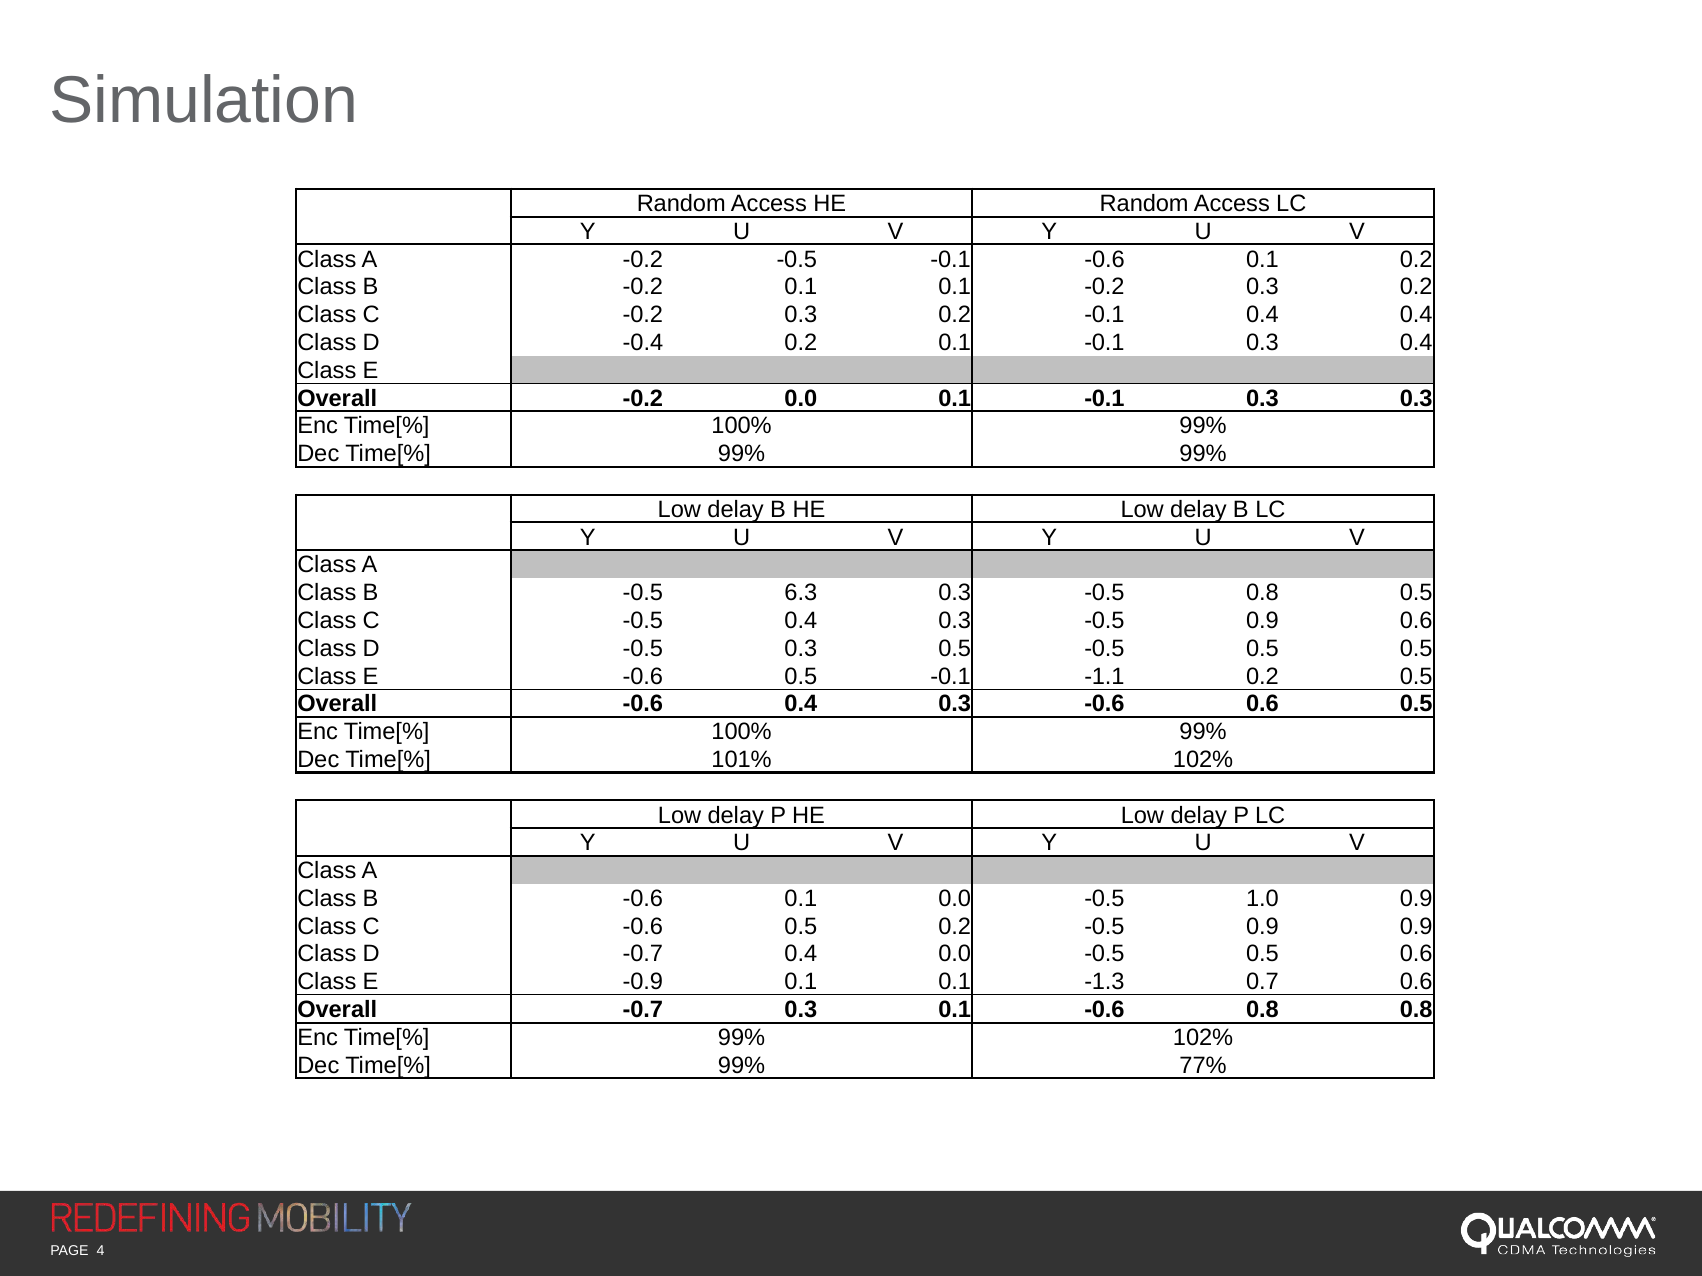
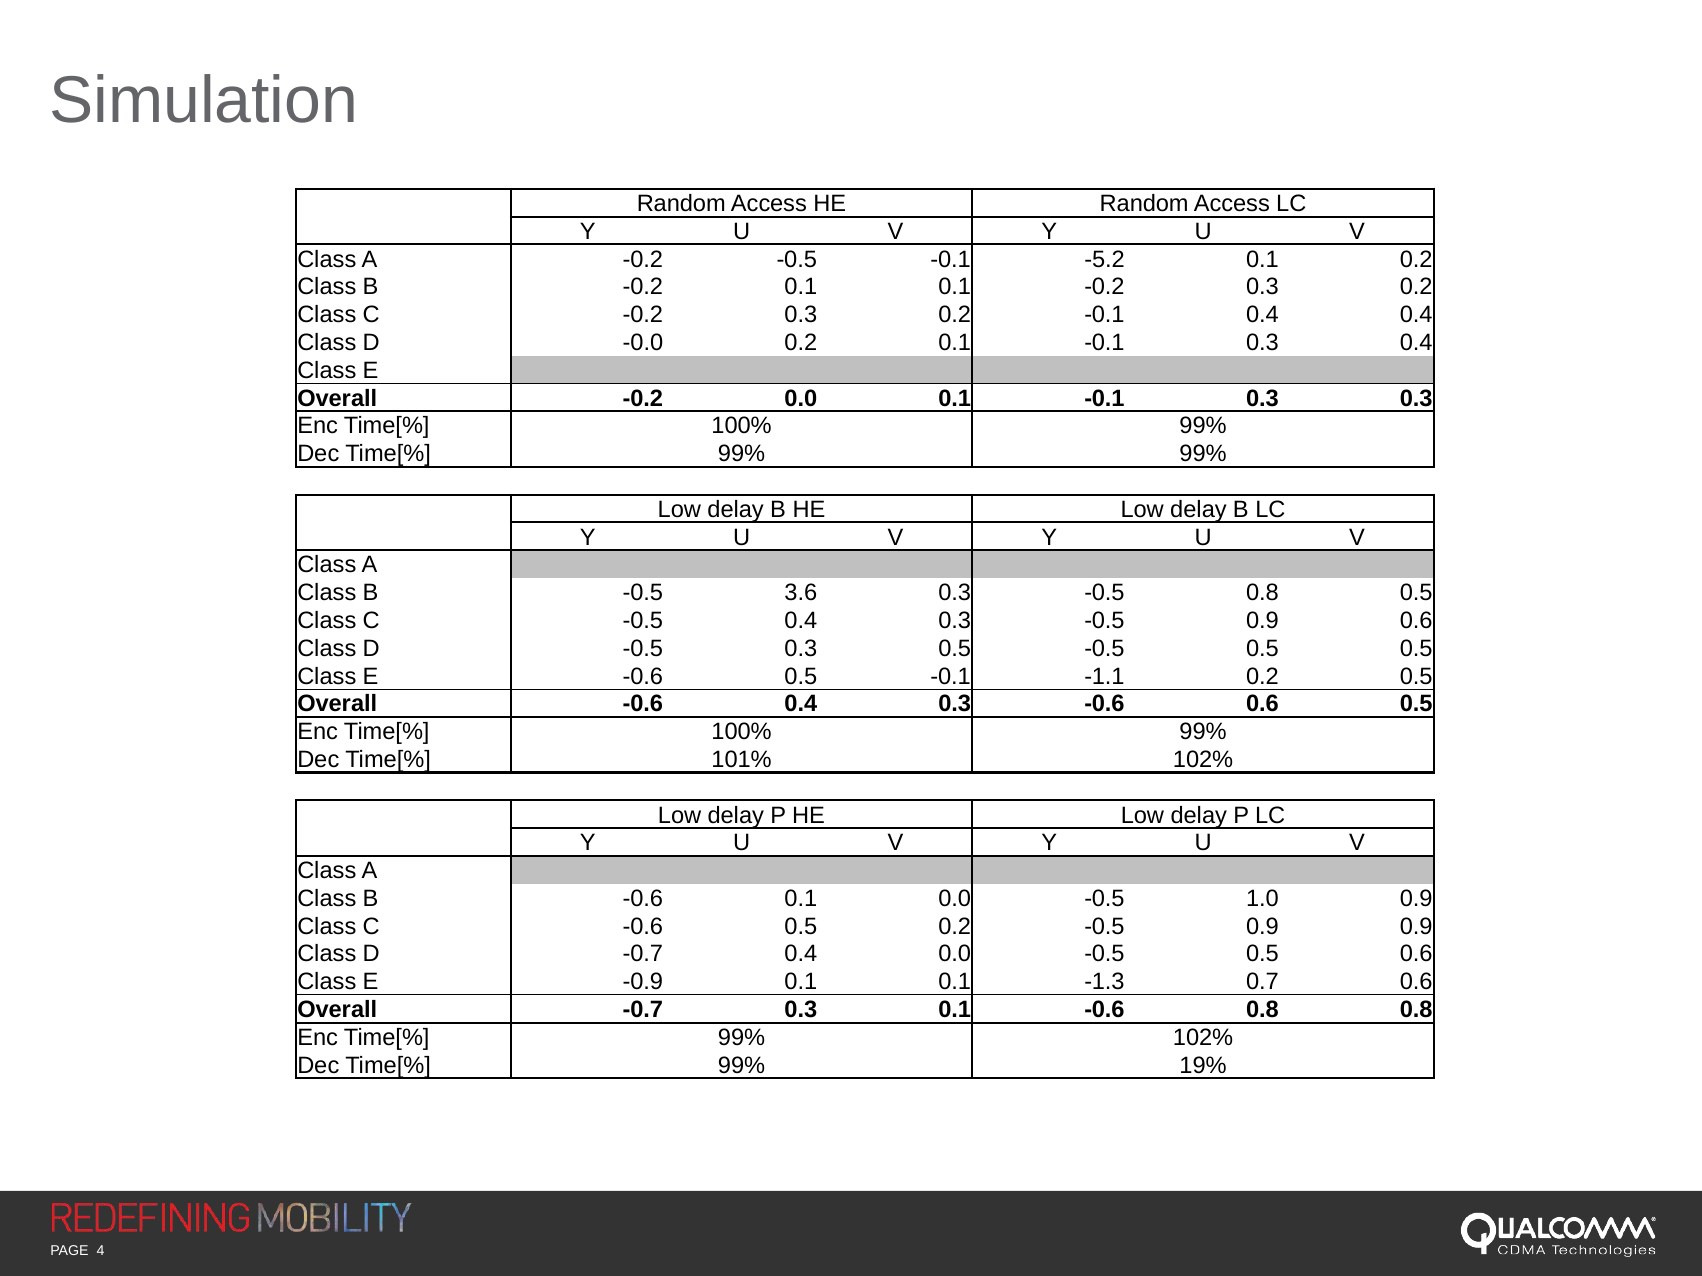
-0.1 -0.6: -0.6 -> -5.2 (1104, 259)
-0.4: -0.4 -> -0.0 (643, 343)
6.3: 6.3 -> 3.6 (801, 593)
77%: 77% -> 19% (1203, 1066)
